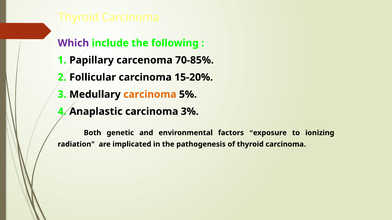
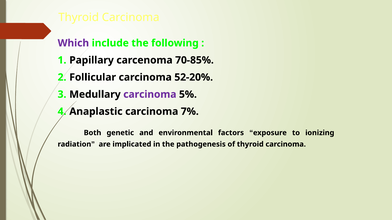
15-20%: 15-20% -> 52-20% (194, 77)
carcinoma colour: orange -> purple (150, 95)
3%: 3% -> 7% (190, 112)
